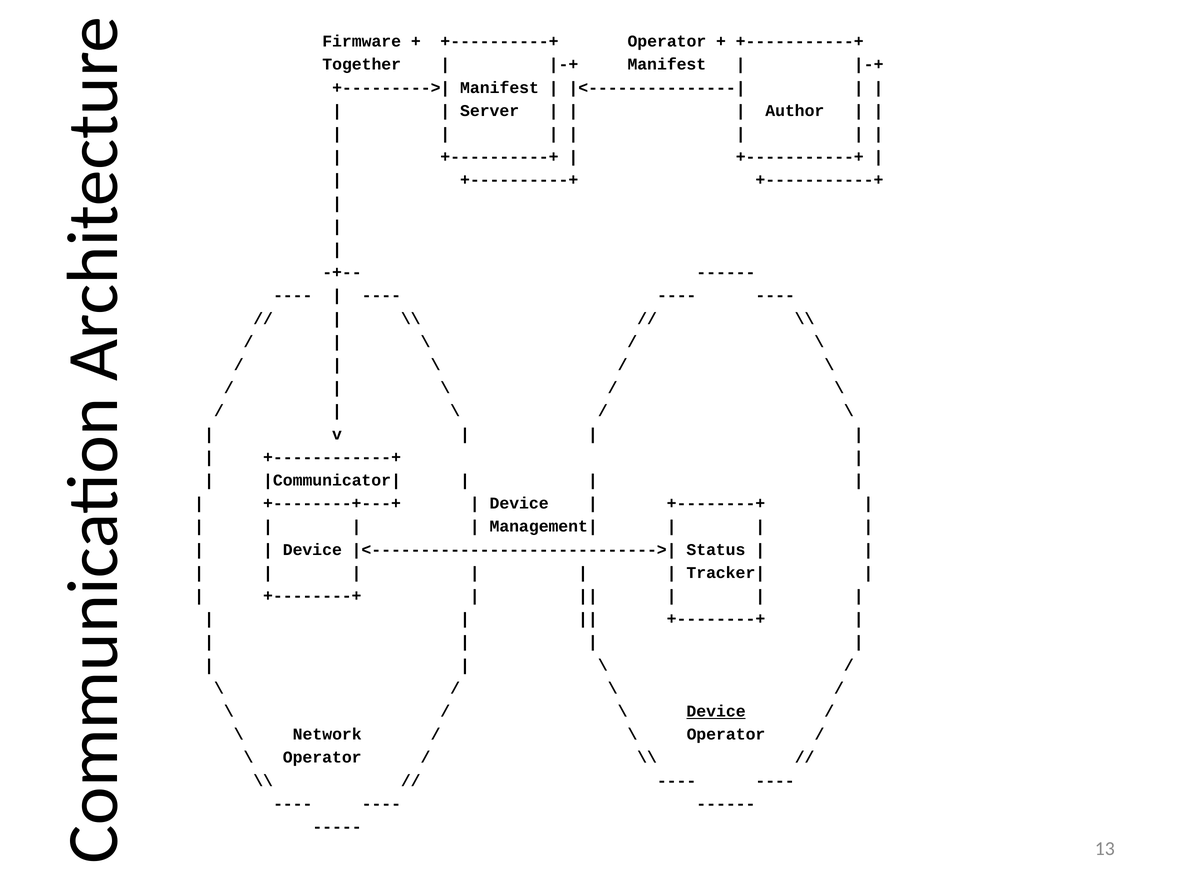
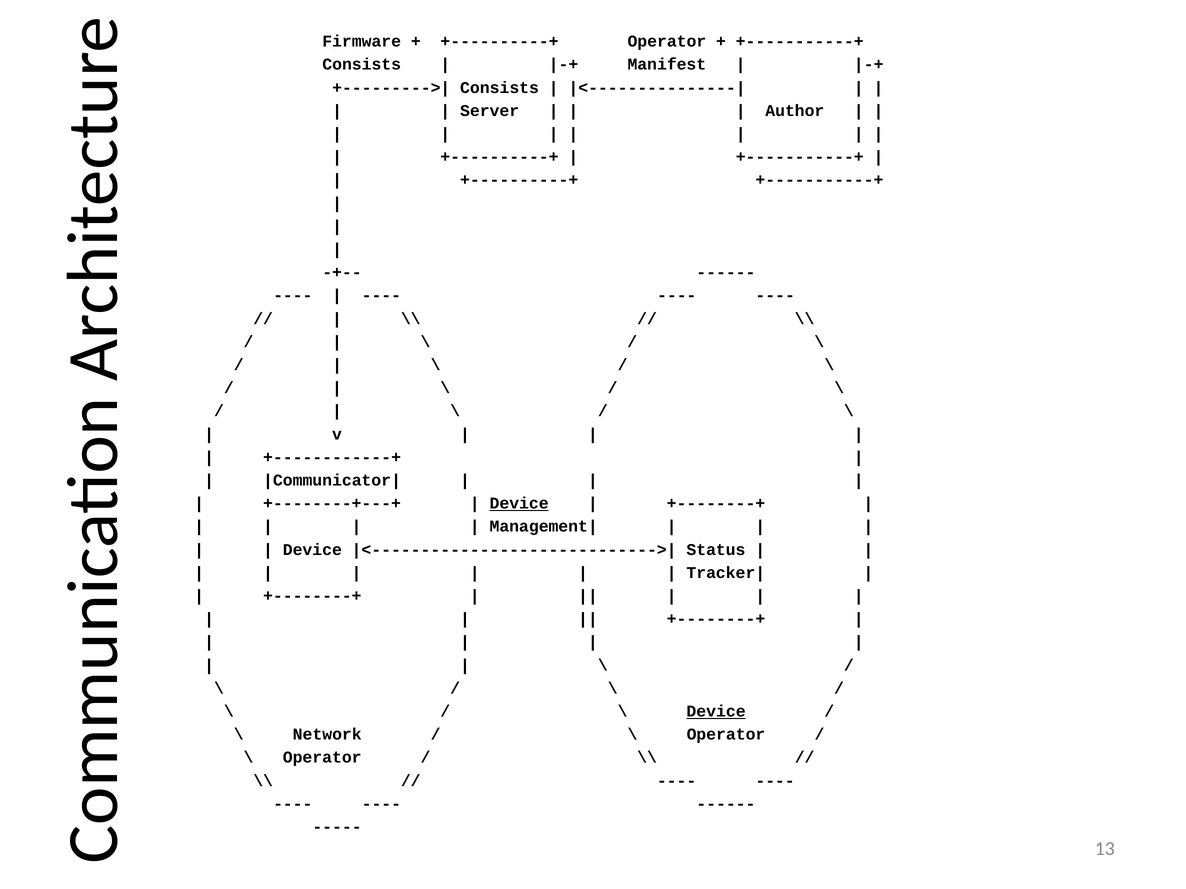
Together: Together -> Consists (362, 65)
Manifest: Manifest -> Consists (500, 88)
Device underline: none -> present (519, 504)
